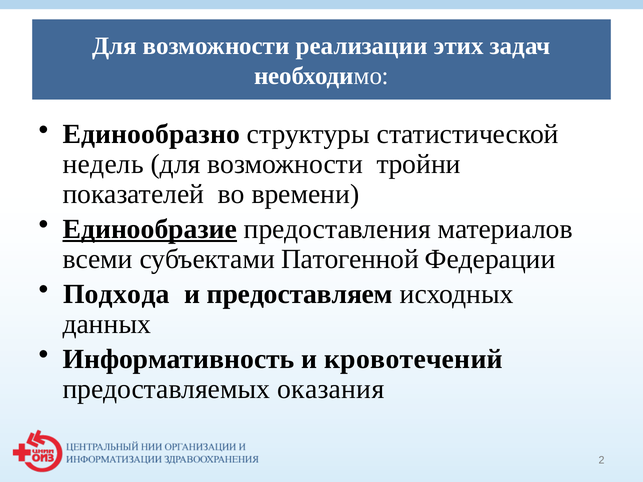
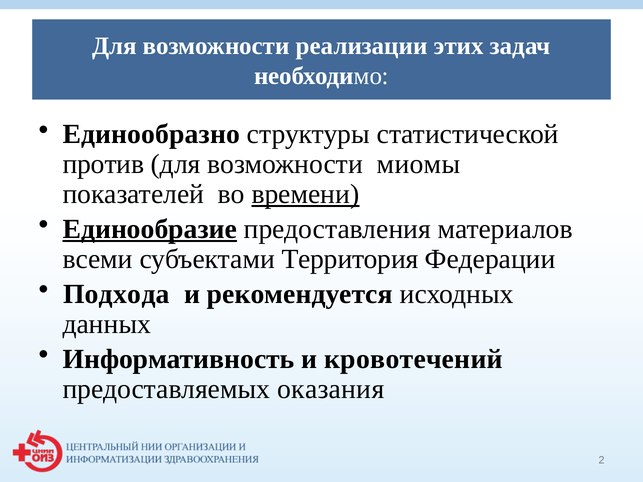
недель: недель -> против (103, 164)
тройни: тройни -> миомы (418, 164)
времени underline: none -> present (305, 194)
Патогенной: Патогенной -> Территория (350, 259)
предоставляем: предоставляем -> рекомендуется (300, 294)
